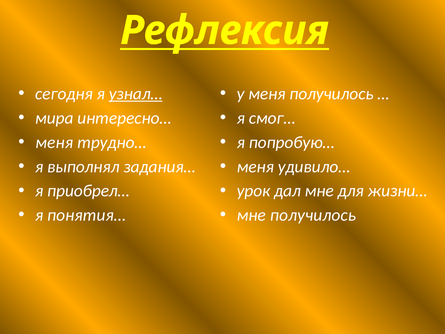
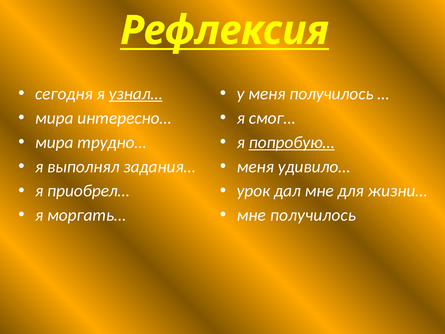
меня: меня -> мира (54, 142)
попробую… underline: none -> present (292, 142)
понятия…: понятия… -> моргать… (87, 215)
